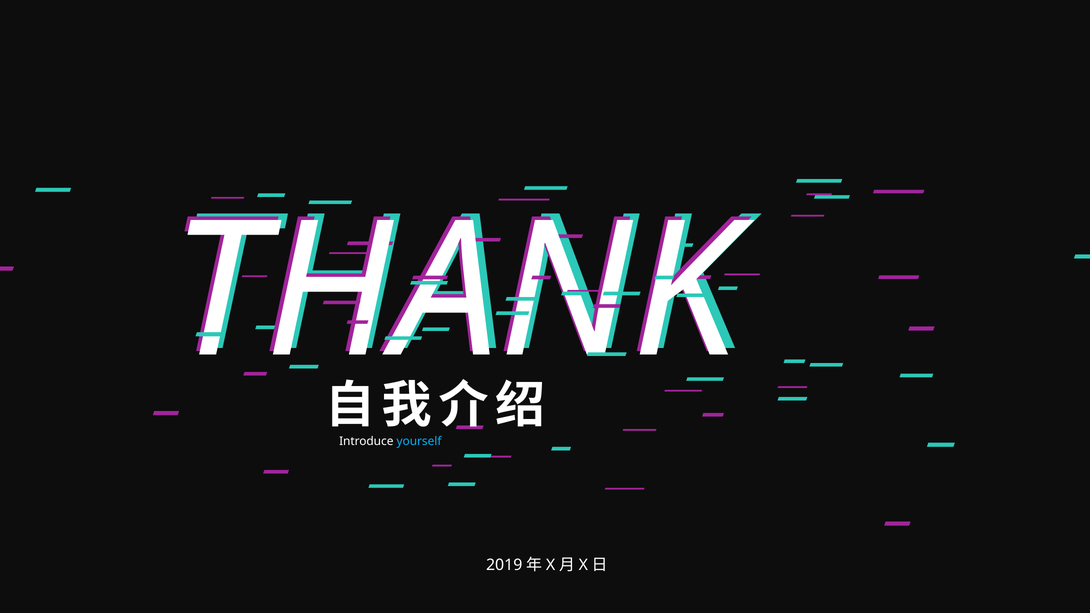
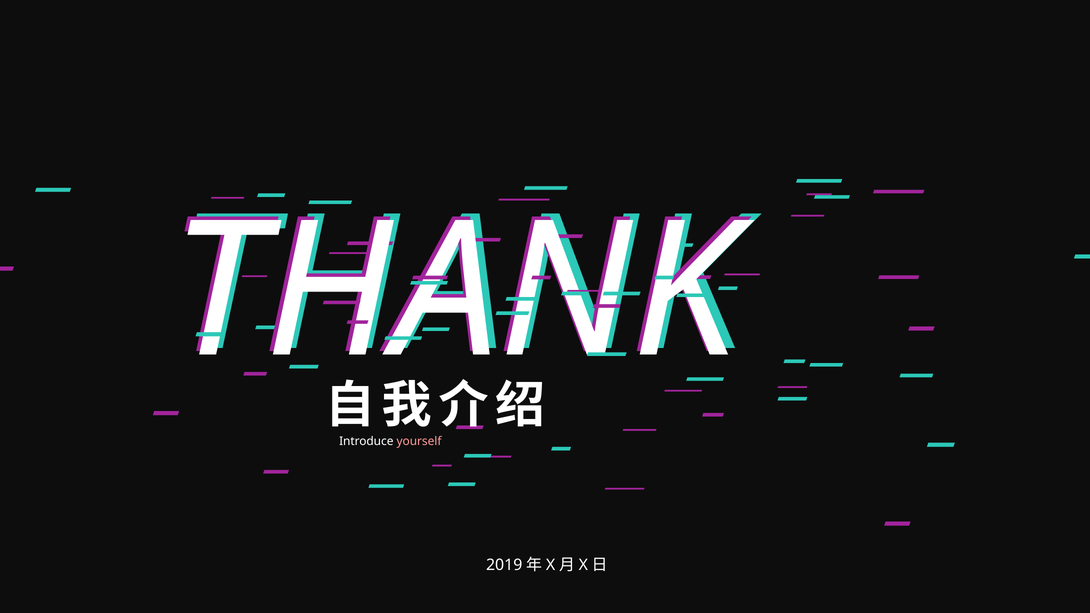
yourself colour: light blue -> pink (419, 441)
